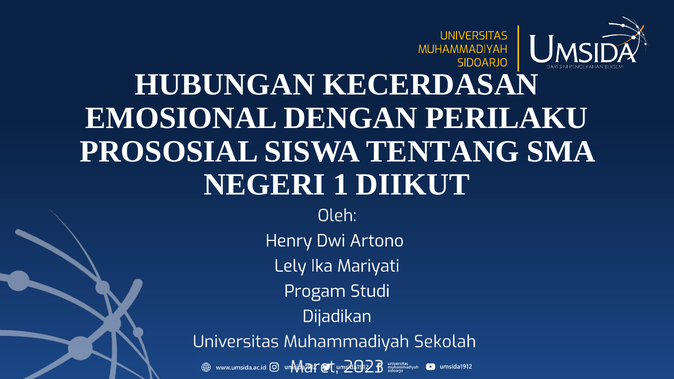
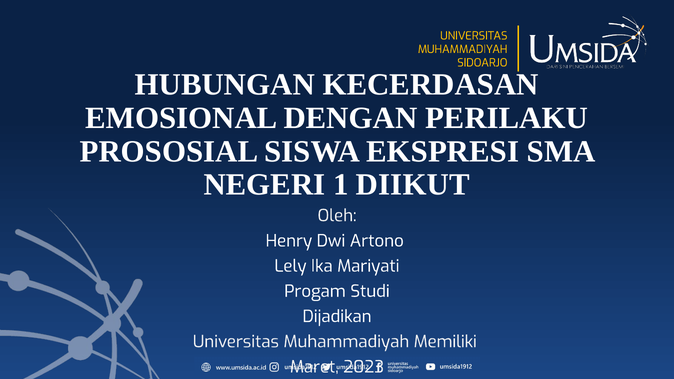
TENTANG: TENTANG -> EKSPRESI (443, 151)
Sekolah: Sekolah -> Memiliki (445, 342)
